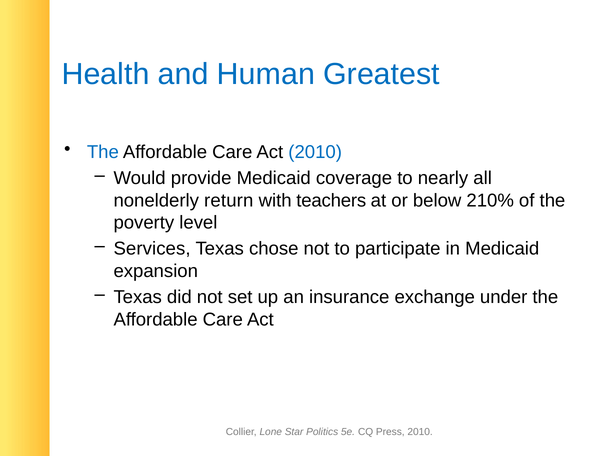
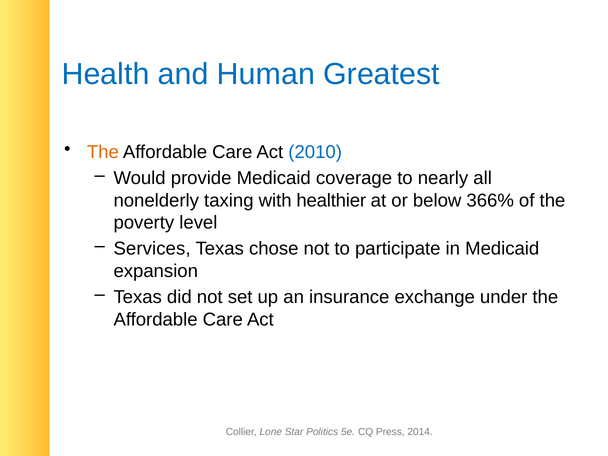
The colour: blue -> orange (103, 152)
return: return -> taxing (229, 201)
teachers: teachers -> healthier (331, 201)
210%: 210% -> 366% (490, 201)
Press 2010: 2010 -> 2014 (420, 432)
